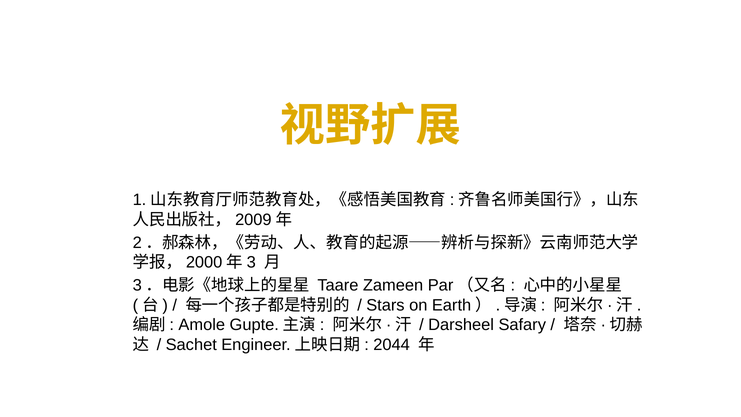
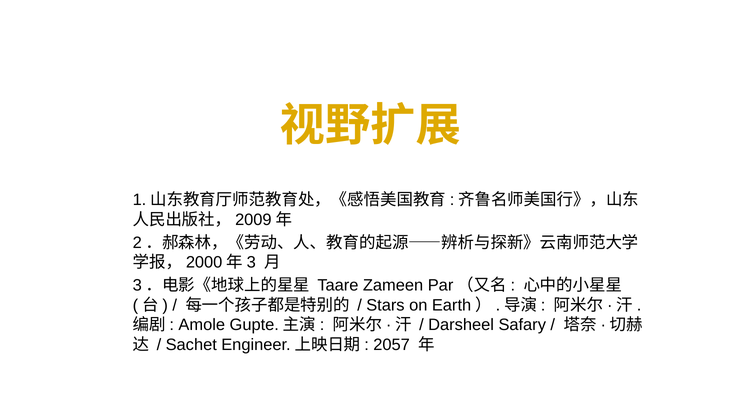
2044: 2044 -> 2057 (392, 345)
